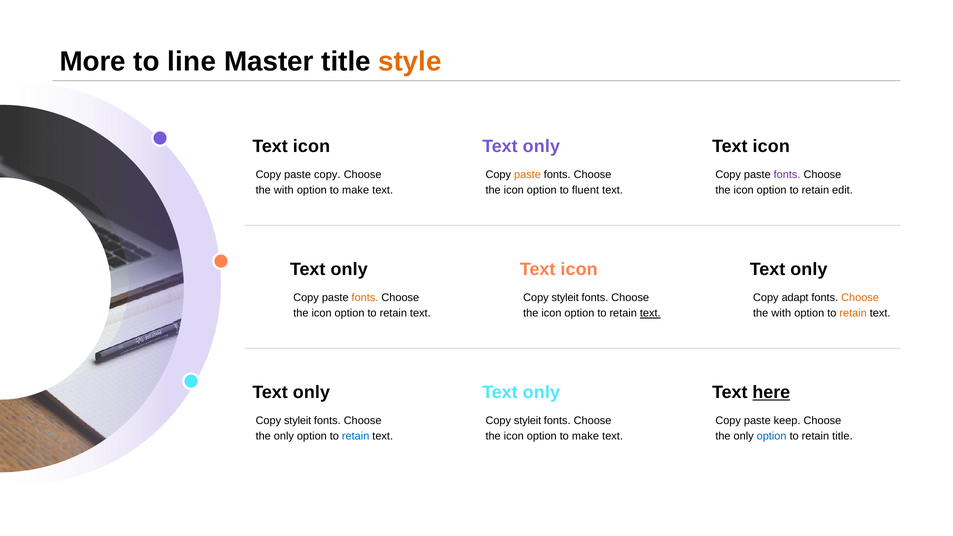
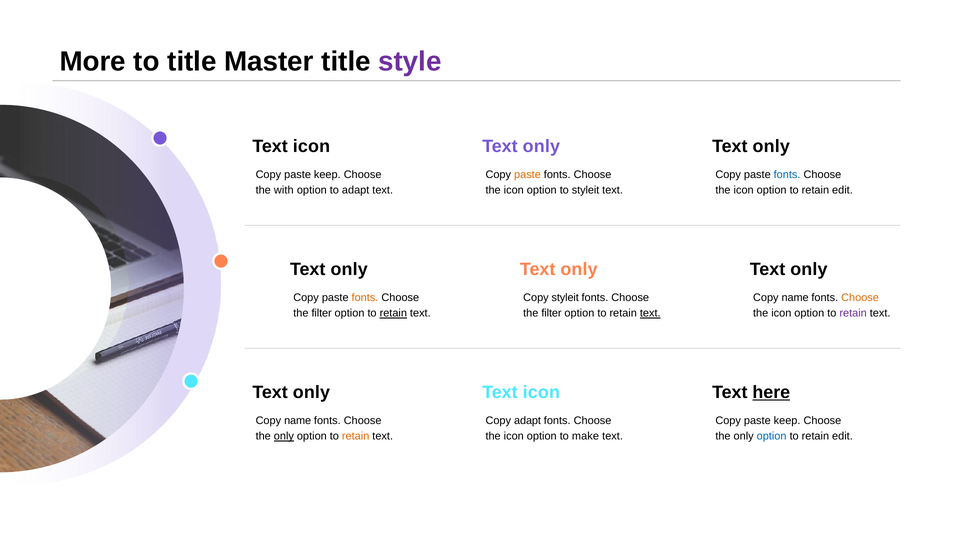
to line: line -> title (192, 62)
style colour: orange -> purple (410, 62)
icon: icon -> only (771, 146)
copy: copy -> keep (327, 175)
fonts colour: purple -> blue (787, 175)
make: make -> adapt (356, 190)
to fluent: fluent -> styleit (586, 190)
icon: icon -> only (579, 269)
adapt: adapt -> name (795, 298)
icon: icon -> filter (322, 313)
retain underline: none -> present (393, 313)
icon: icon -> filter (552, 313)
with: with -> icon (781, 313)
retain colour: orange -> purple (853, 313)
only: only -> icon (541, 392)
styleit: styleit -> name (298, 421)
styleit: styleit -> adapt (528, 421)
only underline: none -> present (284, 436)
retain colour: blue -> orange (356, 436)
title: title -> edit (842, 436)
